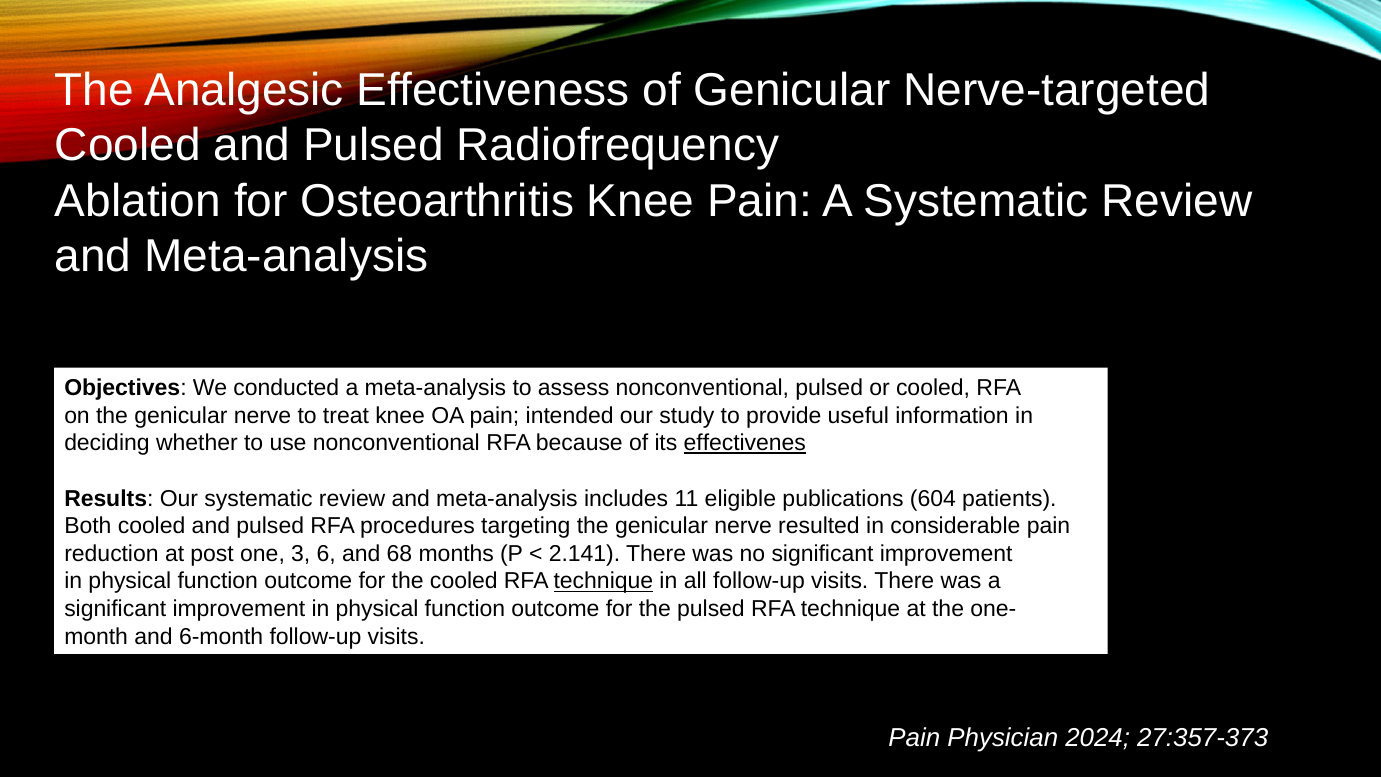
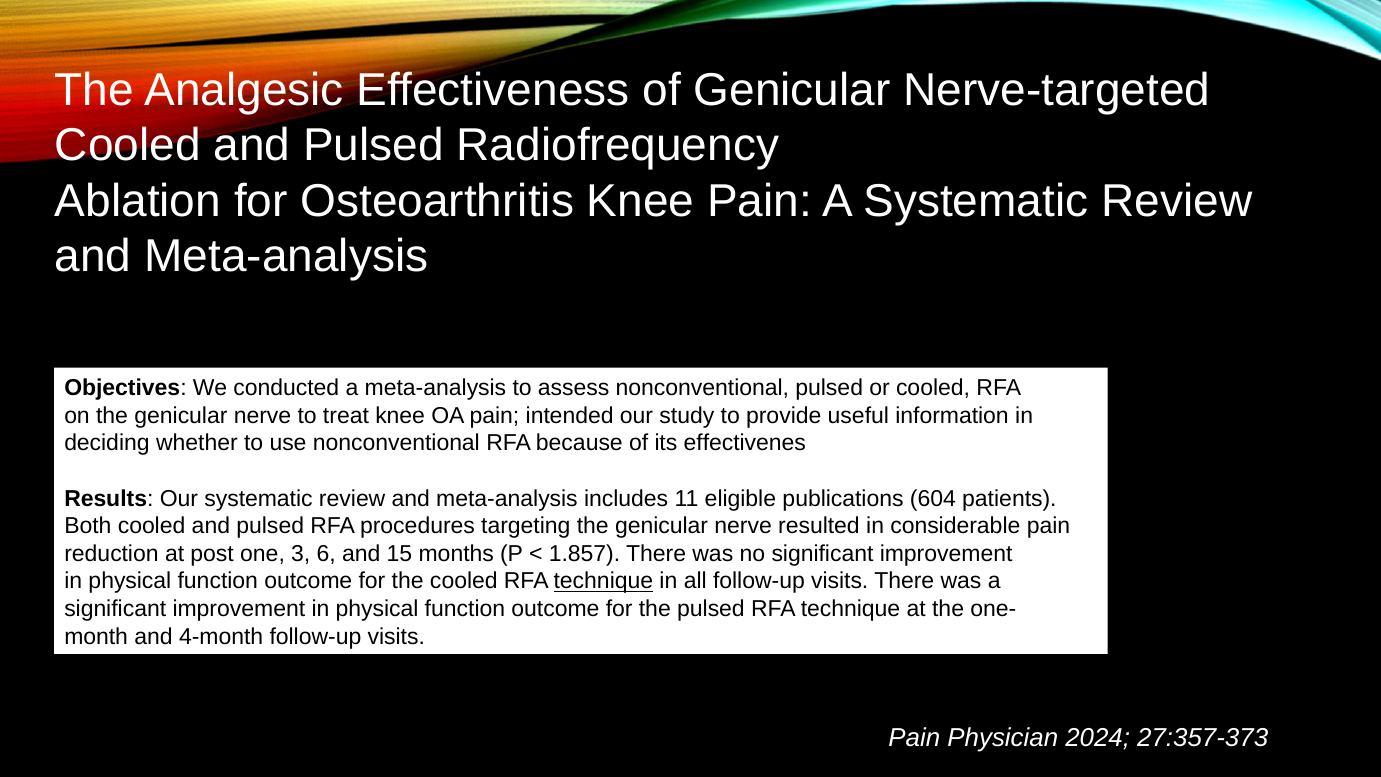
effectivenes underline: present -> none (745, 443)
68: 68 -> 15 (399, 554)
2.141: 2.141 -> 1.857 (584, 554)
6-month: 6-month -> 4-month (221, 636)
